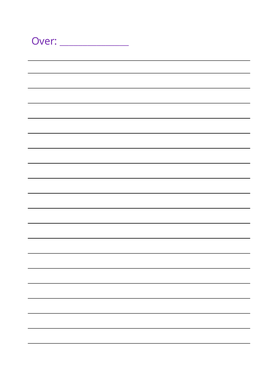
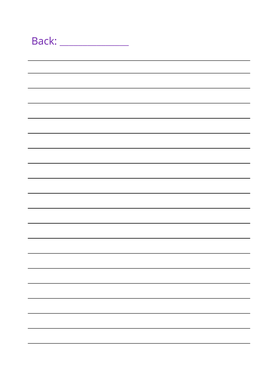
Over: Over -> Back (44, 41)
